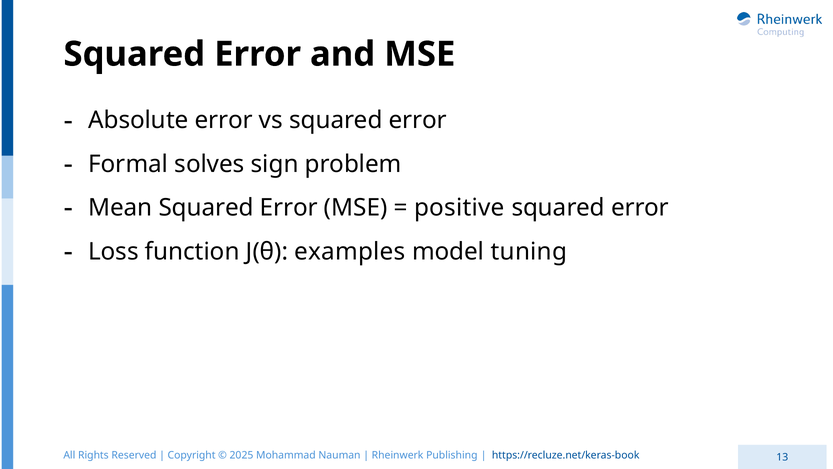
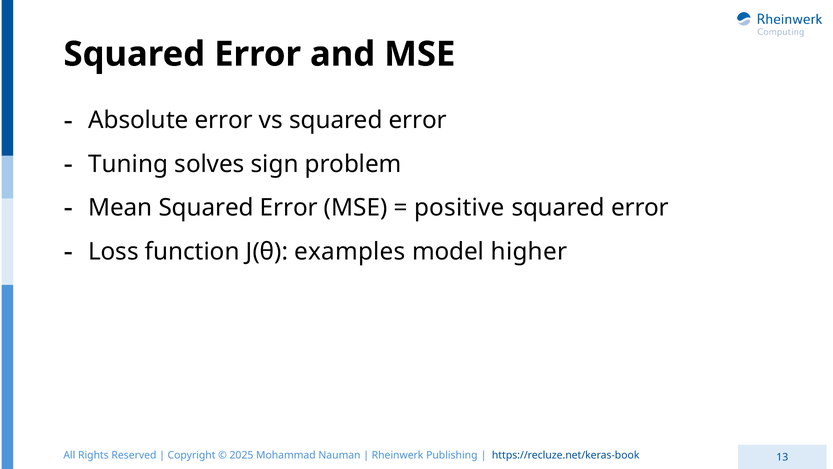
Formal: Formal -> Tuning (128, 164)
tuning: tuning -> higher (529, 251)
